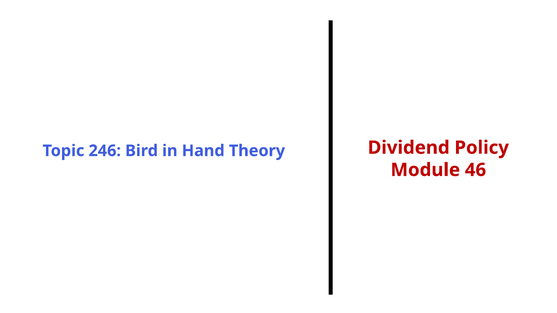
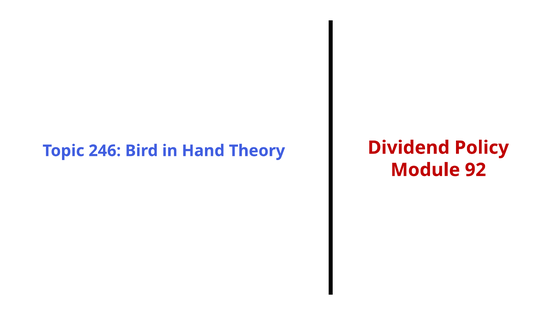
46: 46 -> 92 (475, 170)
